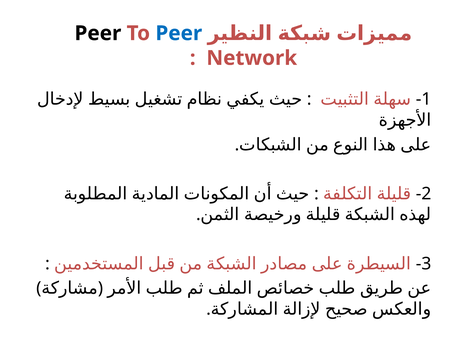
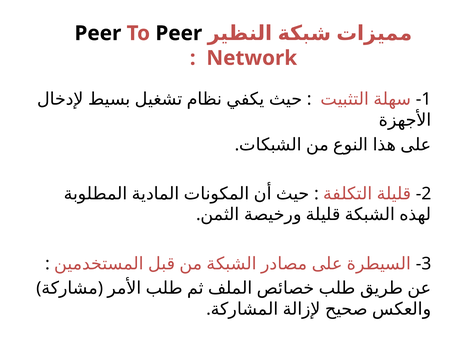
Peer colour: blue -> black (179, 33)
